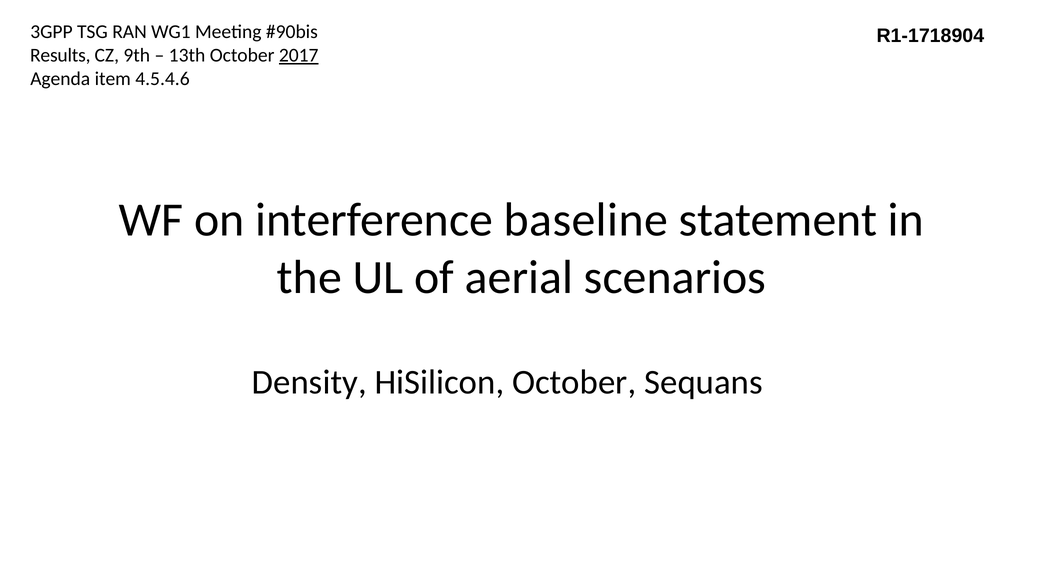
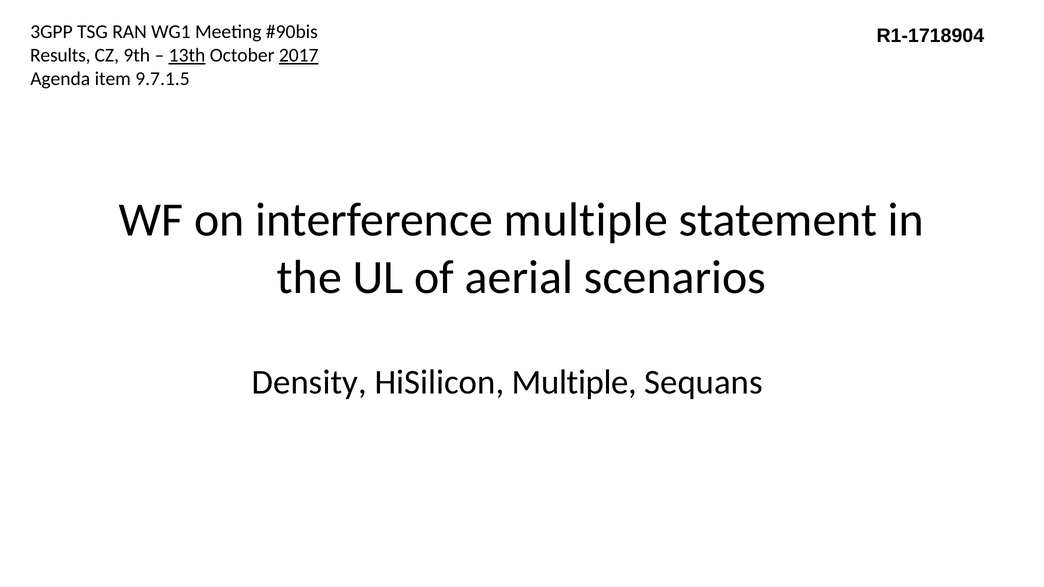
13th underline: none -> present (187, 55)
4.5.4.6: 4.5.4.6 -> 9.7.1.5 (162, 79)
interference baseline: baseline -> multiple (586, 220)
HiSilicon October: October -> Multiple (574, 383)
